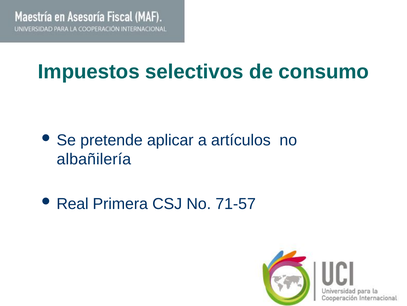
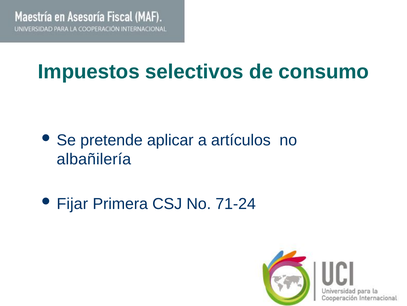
Real: Real -> Fijar (72, 203)
71-57: 71-57 -> 71-24 (236, 203)
